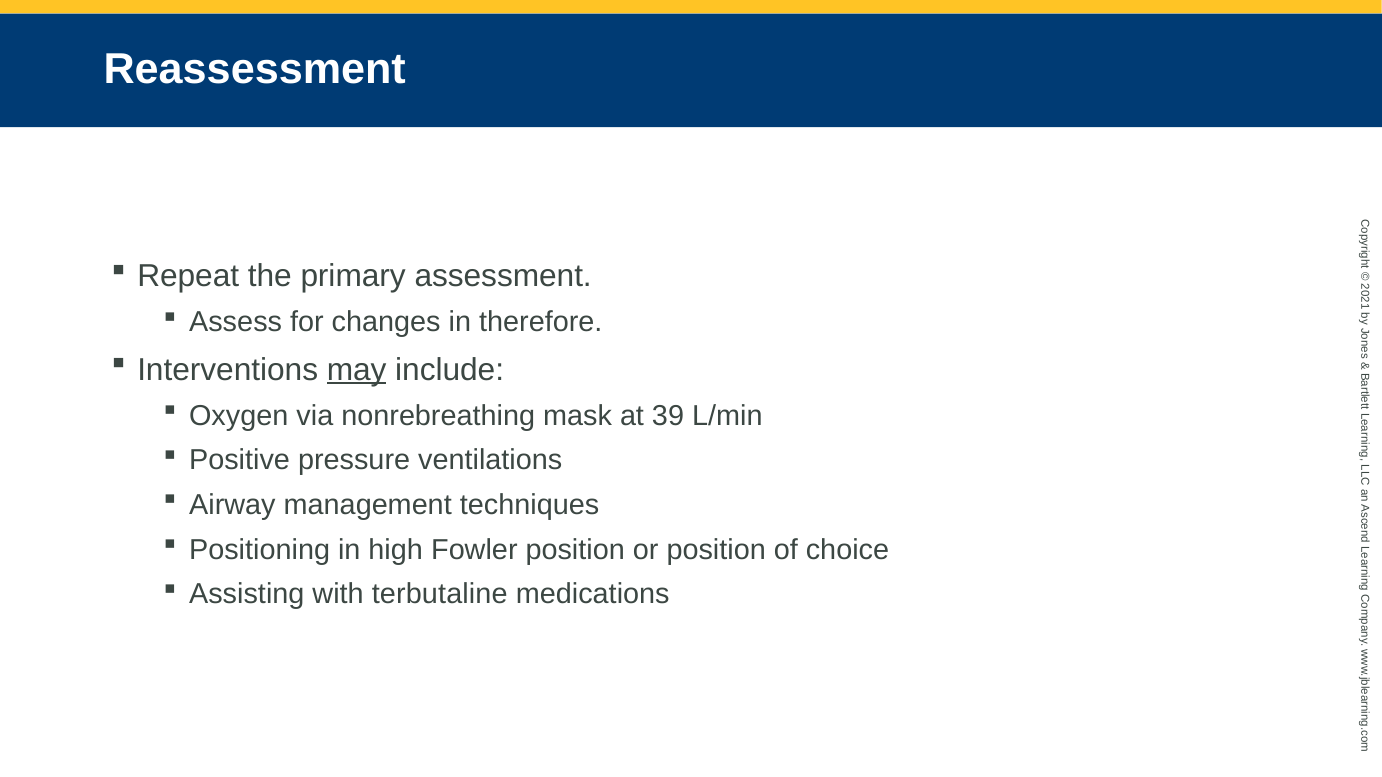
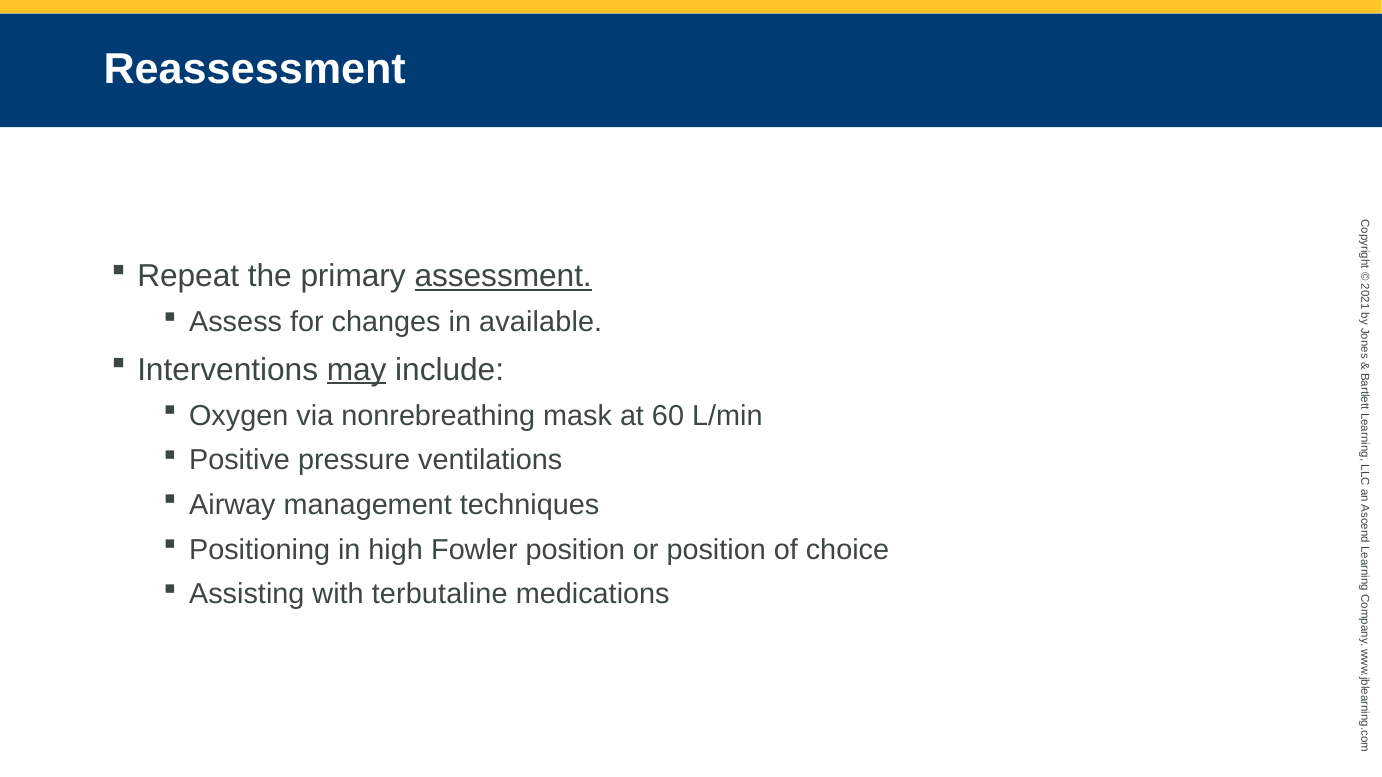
assessment underline: none -> present (503, 276)
therefore: therefore -> available (541, 322)
39: 39 -> 60 (668, 416)
